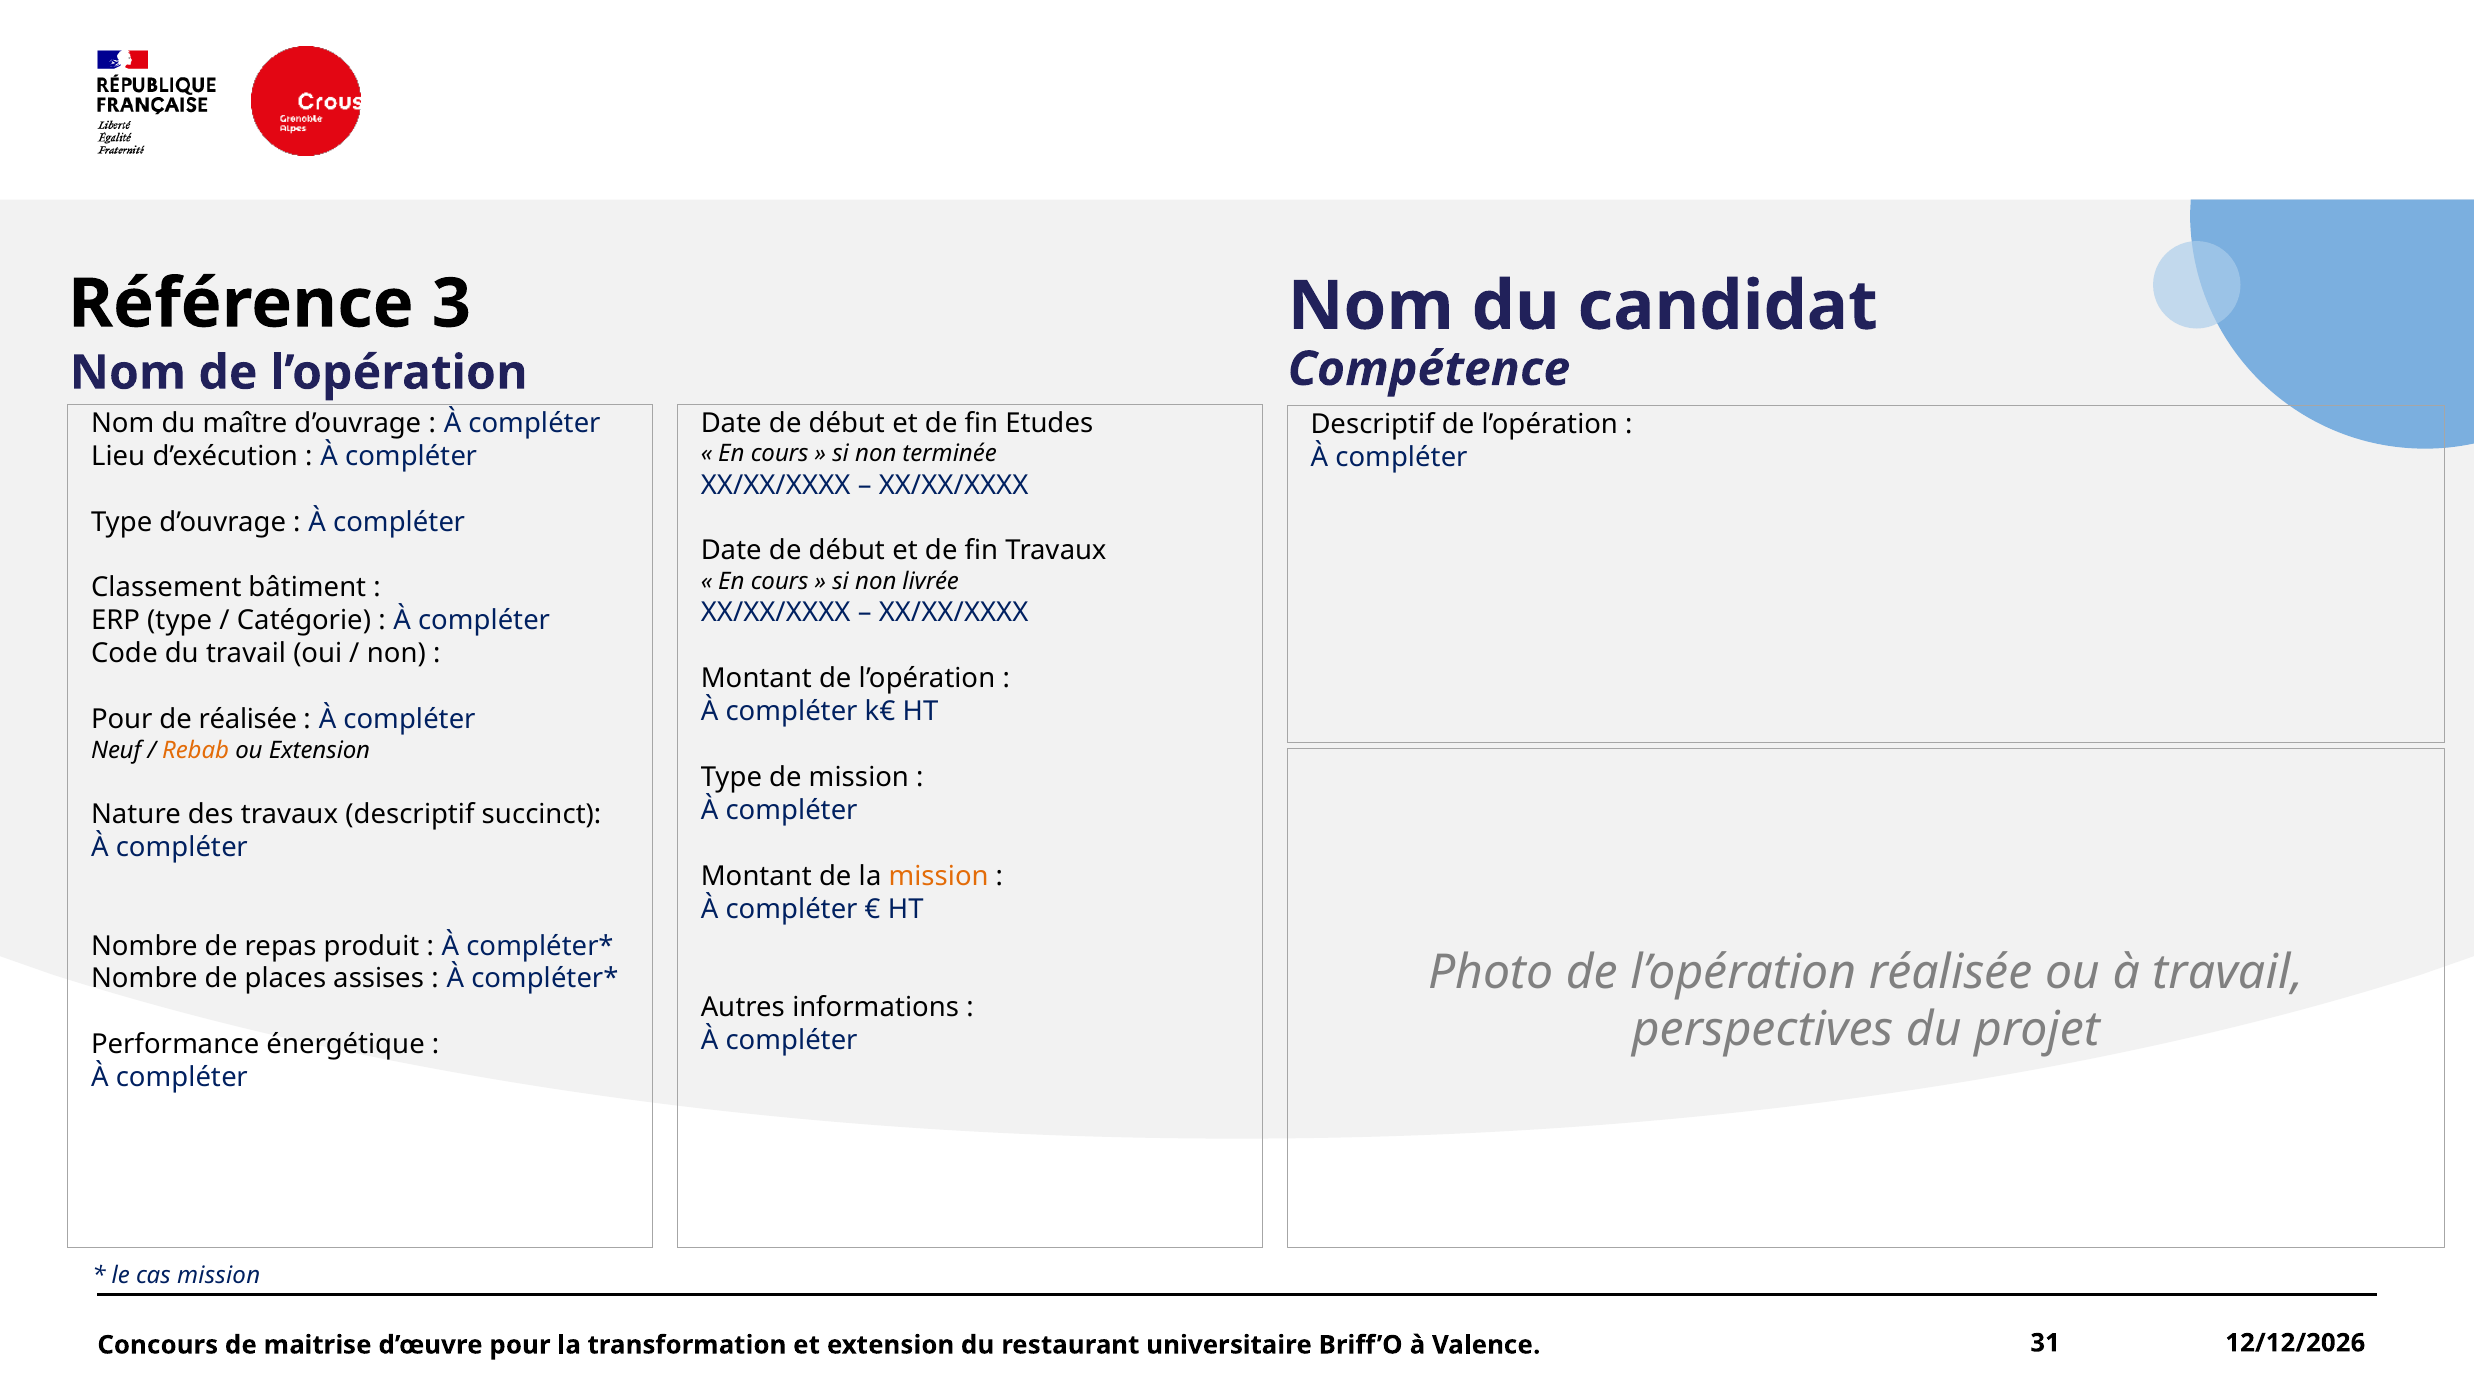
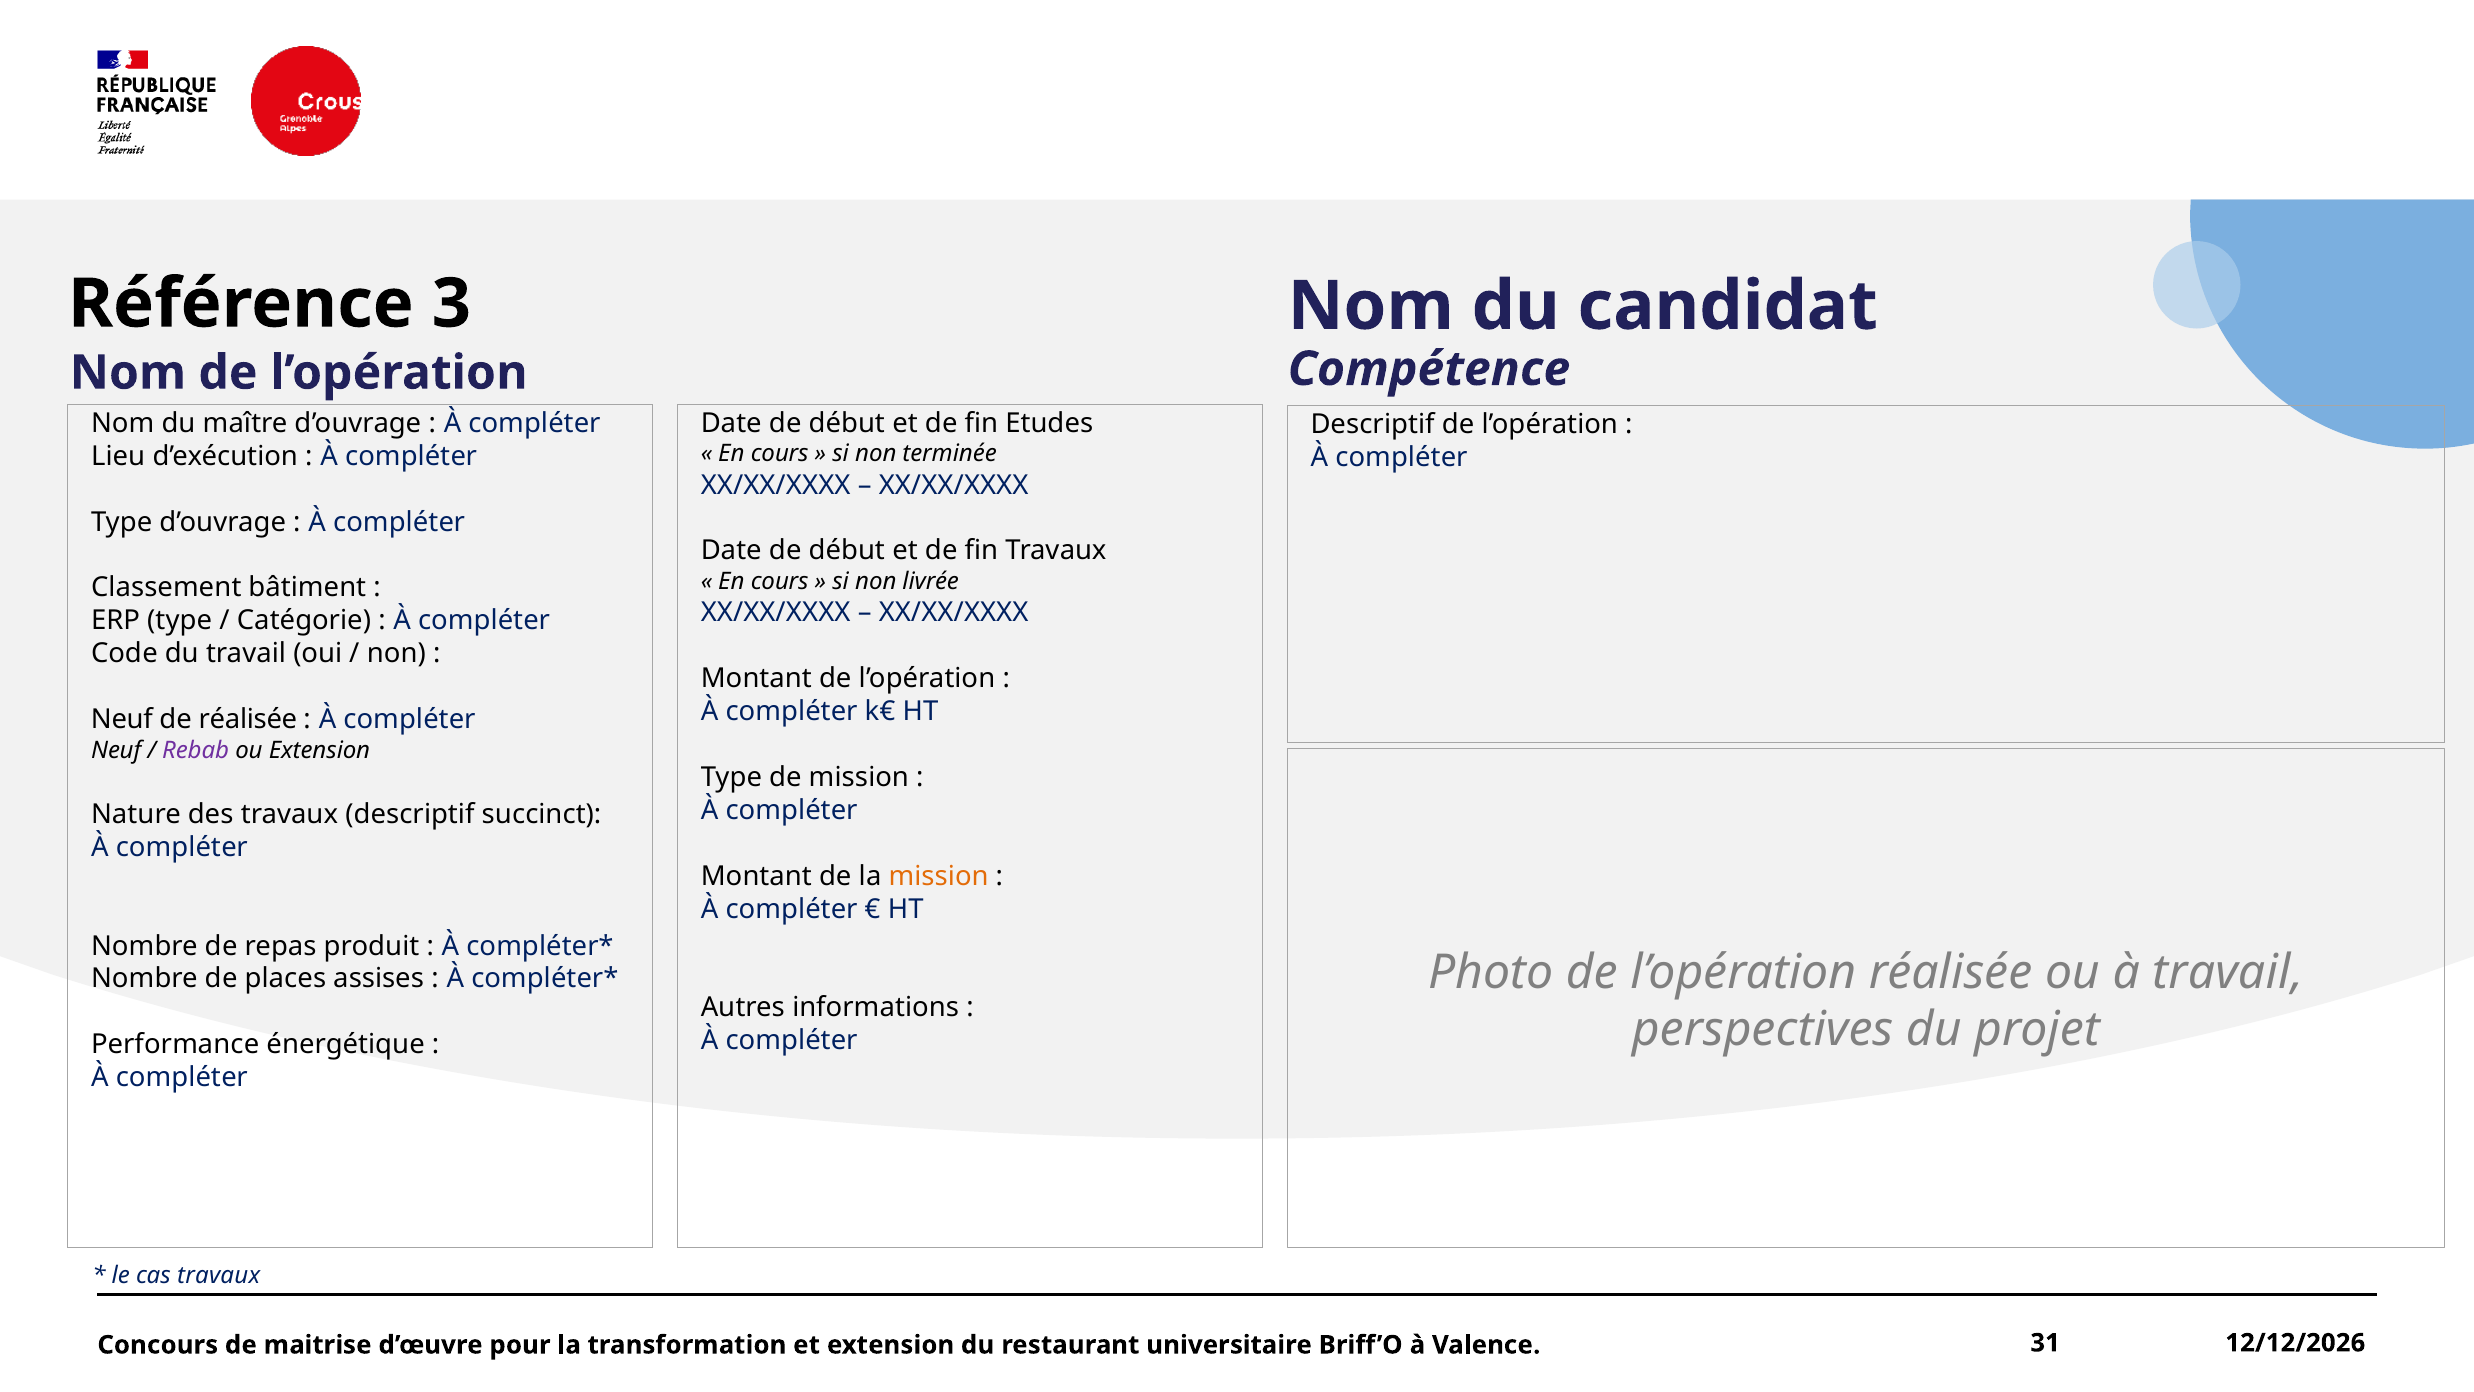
Pour: Pour -> Neuf (122, 719)
Rebab colour: orange -> purple (196, 750)
cas mission: mission -> travaux (219, 1275)
